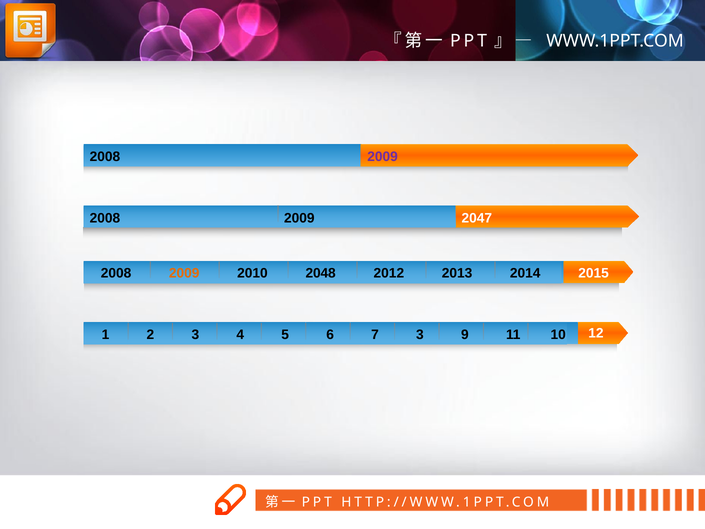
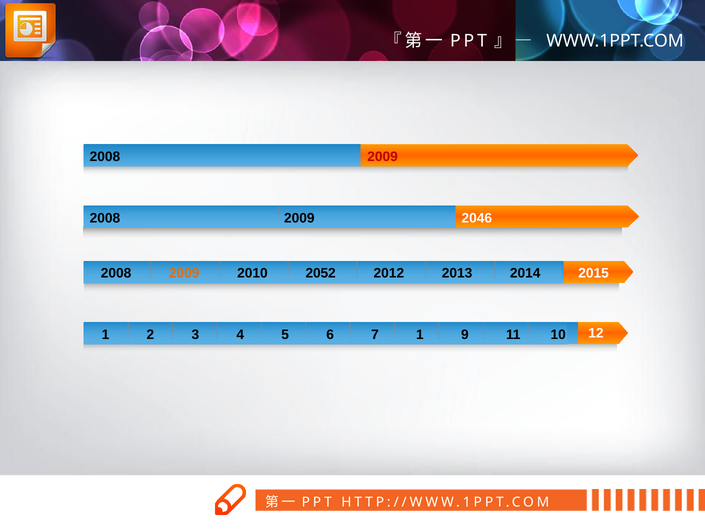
2009 colour: purple -> red (383, 157)
2047: 2047 -> 2046 (477, 218)
2048: 2048 -> 2052 (321, 273)
7 3: 3 -> 1 (420, 335)
